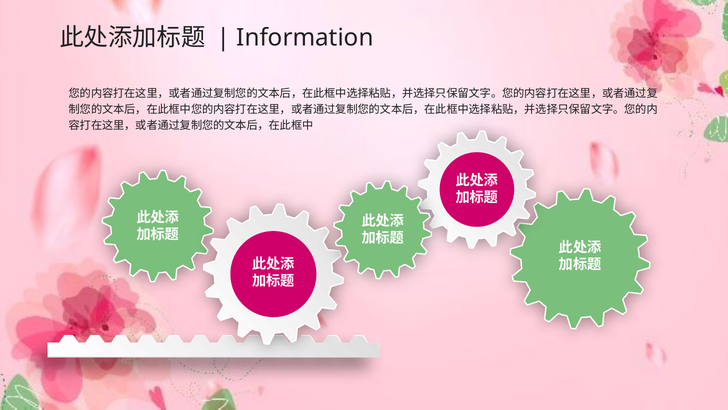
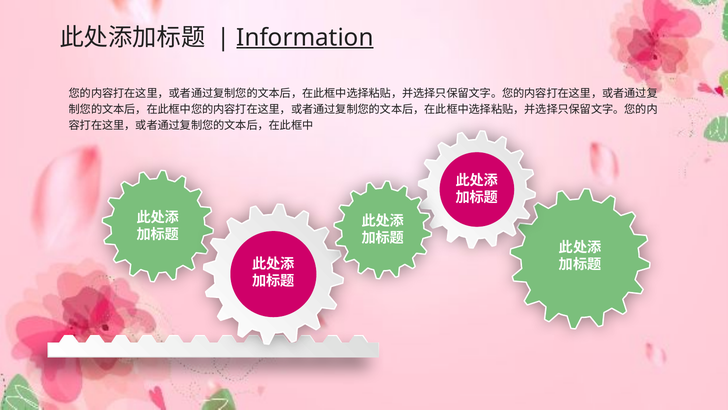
Information underline: none -> present (305, 37)
